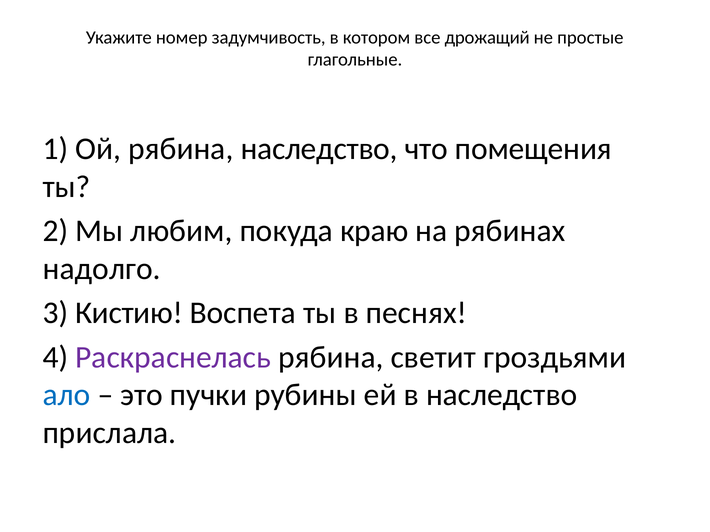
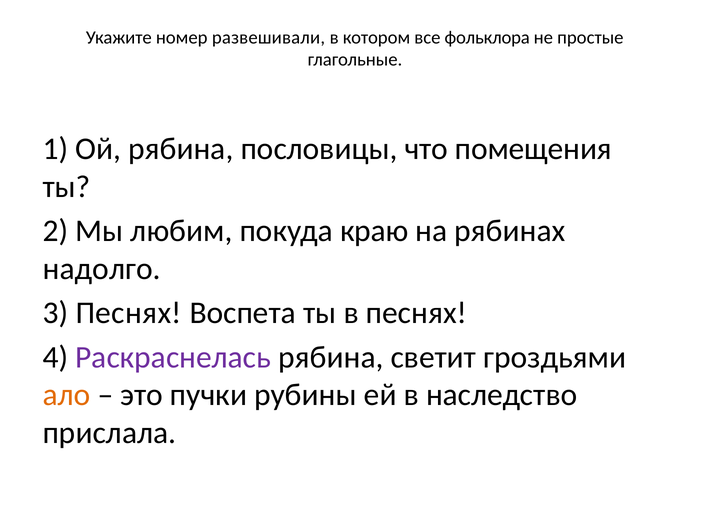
задумчивость: задумчивость -> развешивали (269, 37)
дрожащий: дрожащий -> фольклора (487, 37)
рябина наследство: наследство -> пословицы (319, 149)
3 Кистию: Кистию -> Песнях (129, 313)
ало colour: blue -> orange (67, 395)
